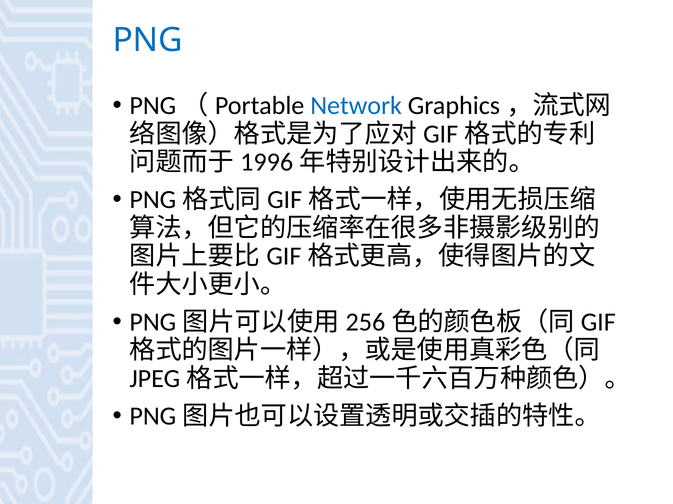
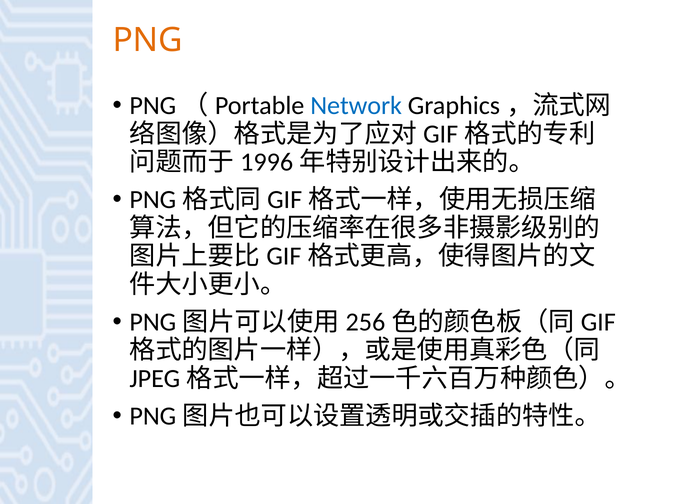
PNG colour: blue -> orange (148, 40)
